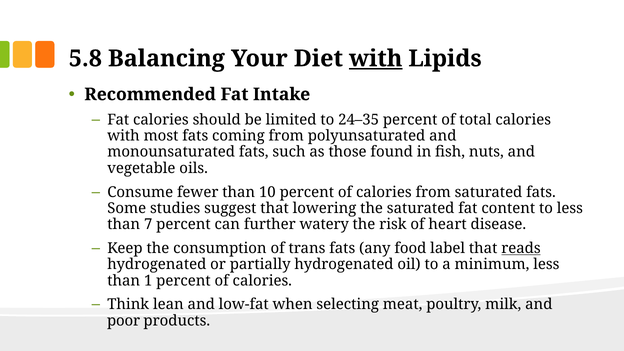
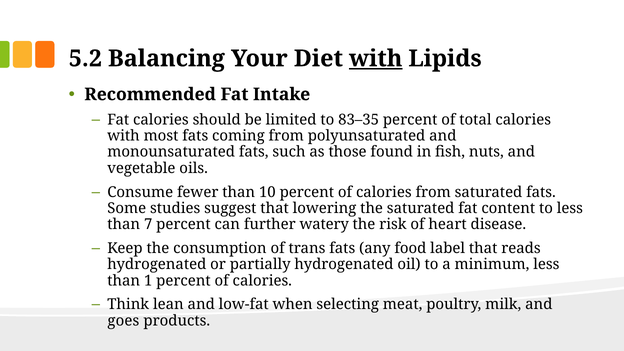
5.8: 5.8 -> 5.2 (85, 59)
24–35: 24–35 -> 83–35 (359, 120)
reads underline: present -> none (521, 248)
poor: poor -> goes (123, 321)
